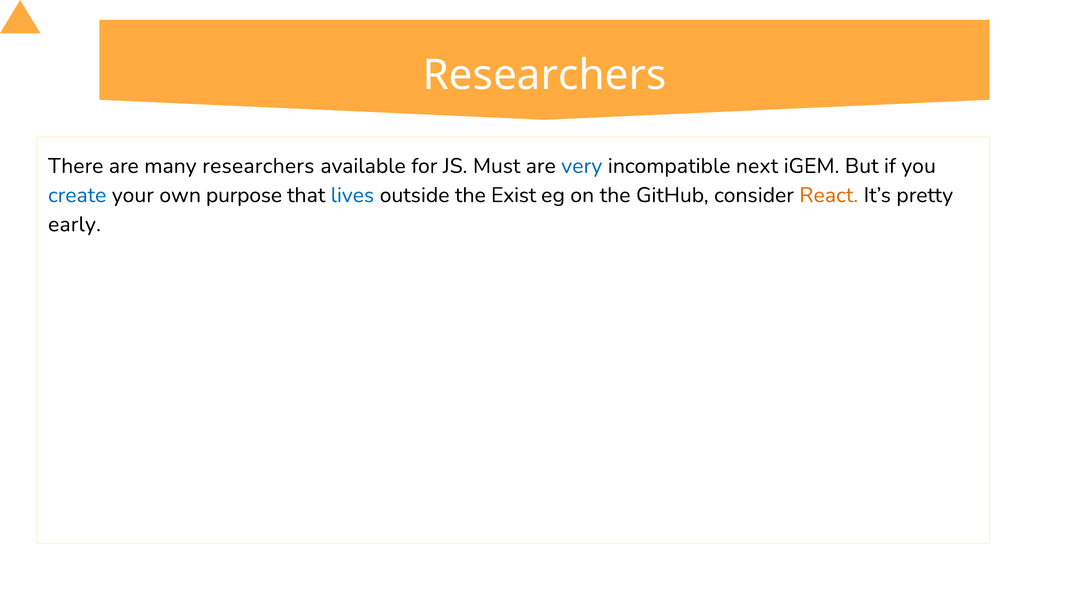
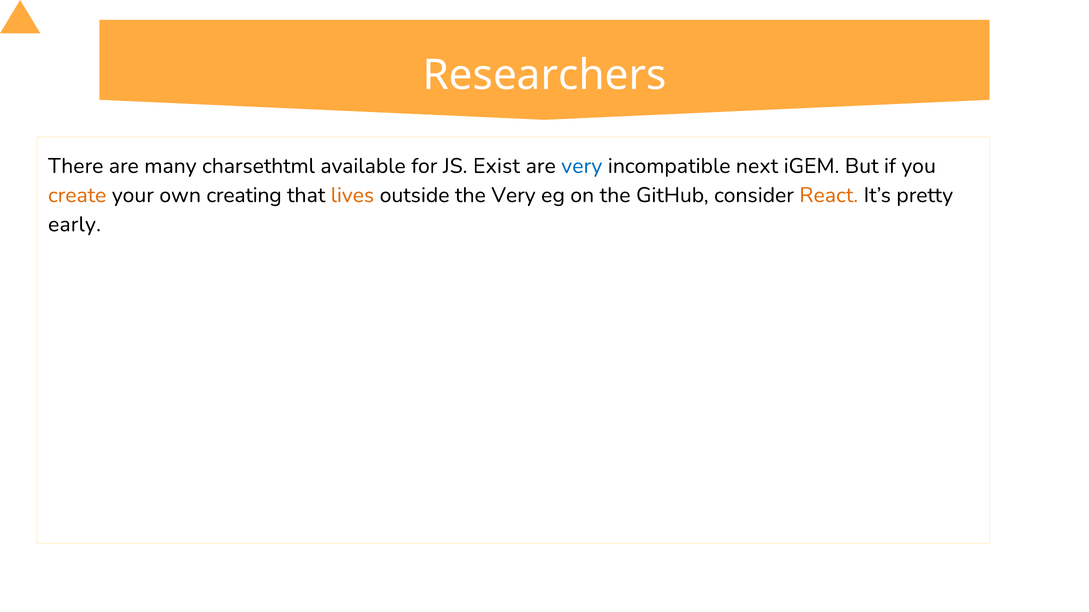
many researchers: researchers -> charsethtml (258, 166)
Must: Must -> Exist (496, 166)
create colour: blue -> orange (77, 195)
purpose: purpose -> creating (244, 195)
lives colour: blue -> orange (352, 195)
the Exist: Exist -> Very (514, 195)
